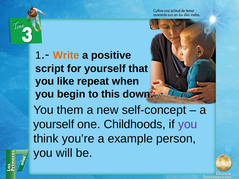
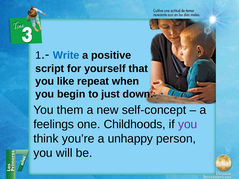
Write colour: orange -> blue (66, 55)
this: this -> just (111, 94)
yourself: yourself -> feelings (54, 124)
example: example -> unhappy (130, 139)
